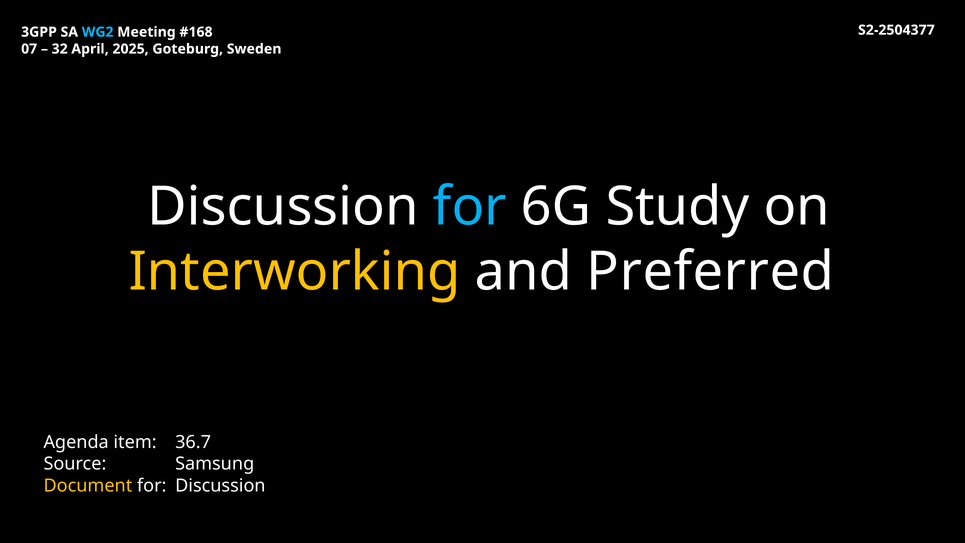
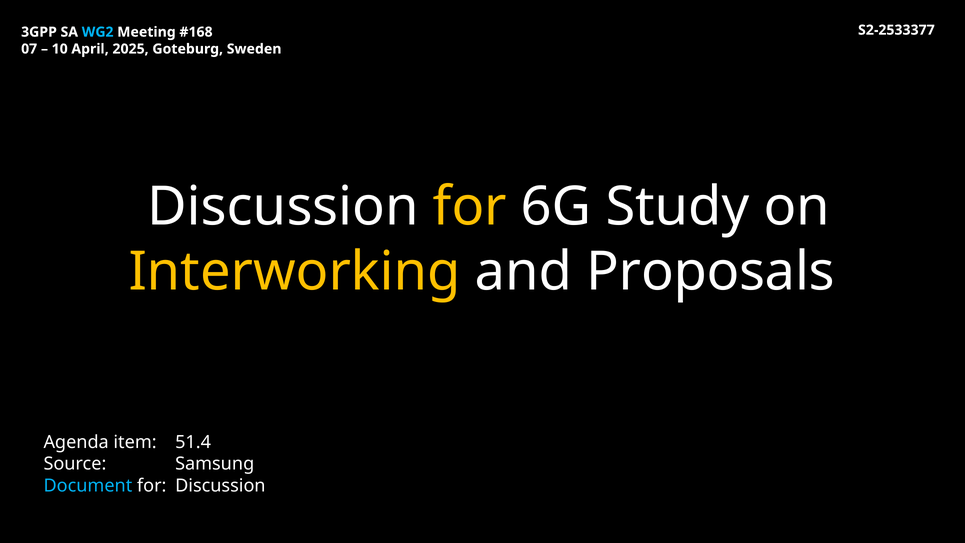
S2-2504377: S2-2504377 -> S2-2533377 (896, 30)
32: 32 -> 10 (60, 49)
for colour: light blue -> yellow (470, 207)
Preferred: Preferred -> Proposals (711, 272)
36.7: 36.7 -> 51.4 (193, 442)
Document colour: yellow -> light blue (88, 485)
